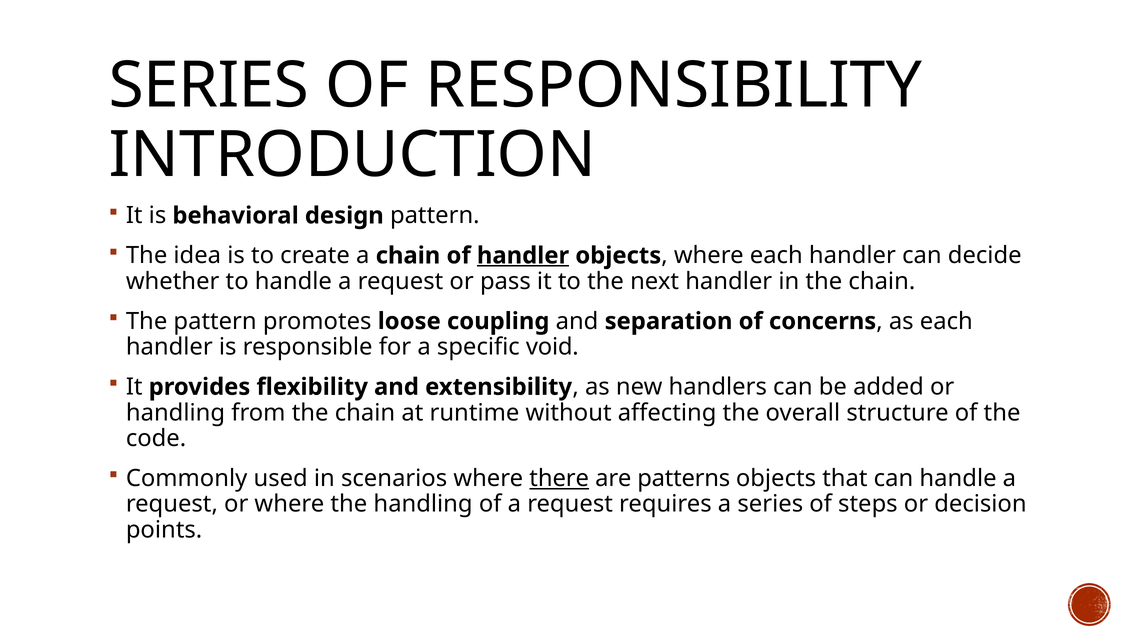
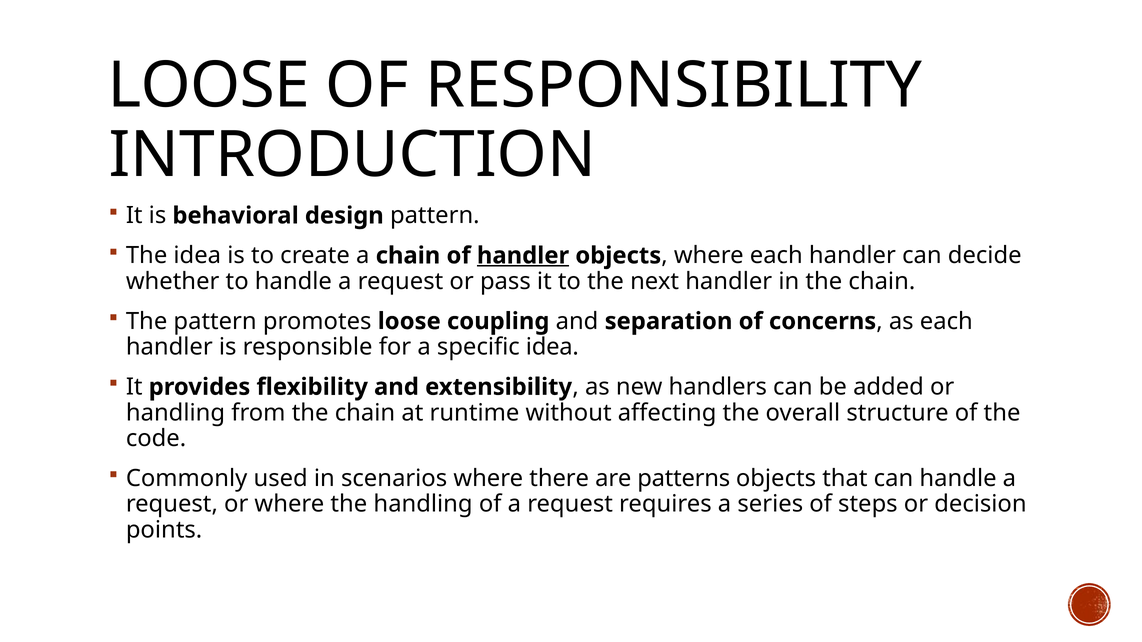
SERIES: SERIES -> LOOSE (209, 86)
specific void: void -> idea (552, 347)
there underline: present -> none (559, 479)
